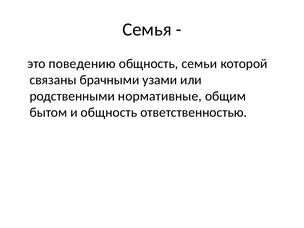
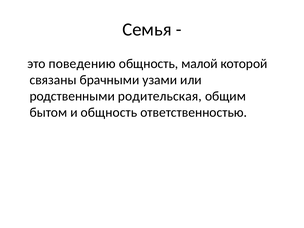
семьи: семьи -> малой (200, 64)
нормативные: нормативные -> родительская (160, 96)
